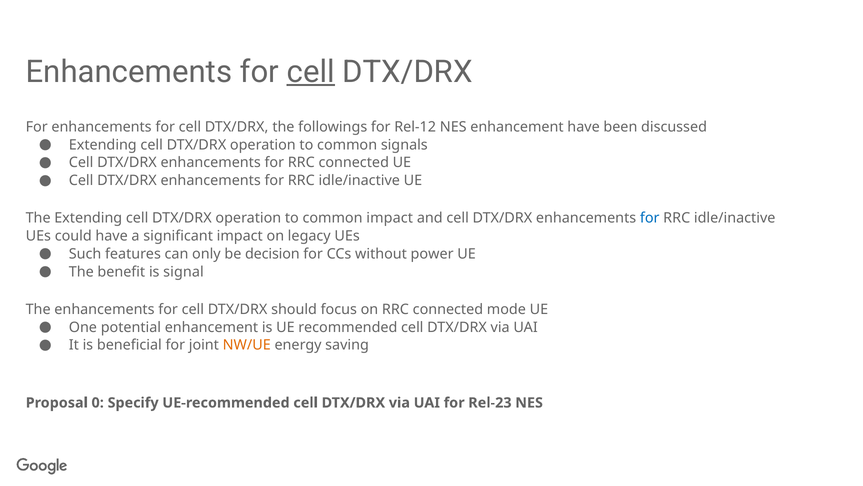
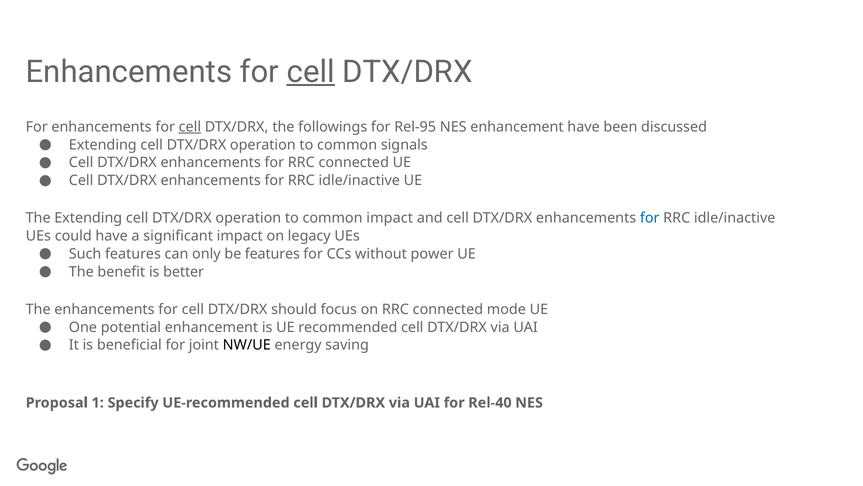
cell underline: none -> present (190, 127)
Rel-12: Rel-12 -> Rel-95 (415, 127)
be decision: decision -> features (272, 254)
signal: signal -> better (184, 271)
NW/UE colour: orange -> black (247, 345)
0: 0 -> 1 (98, 402)
Rel-23: Rel-23 -> Rel-40 (490, 402)
